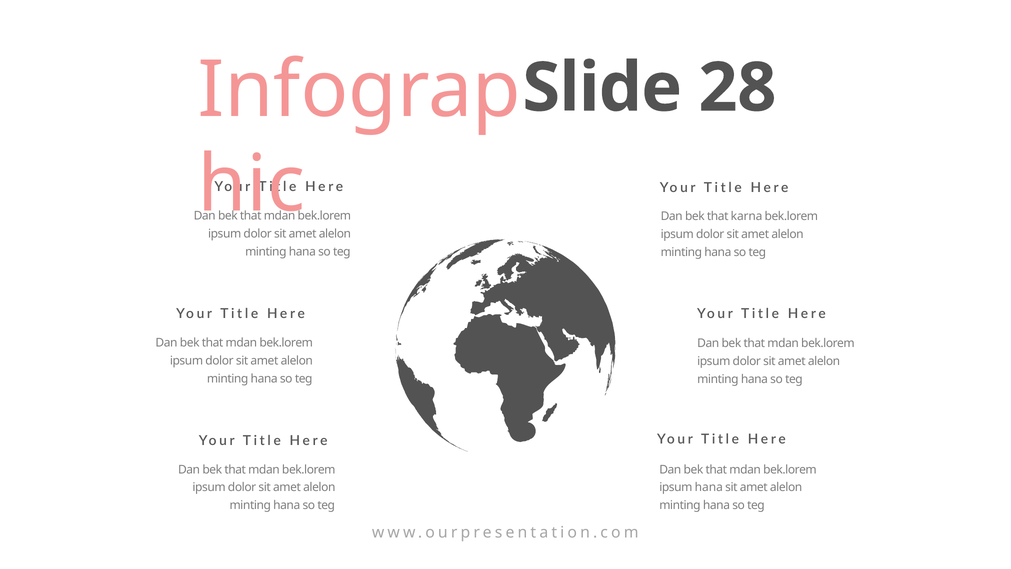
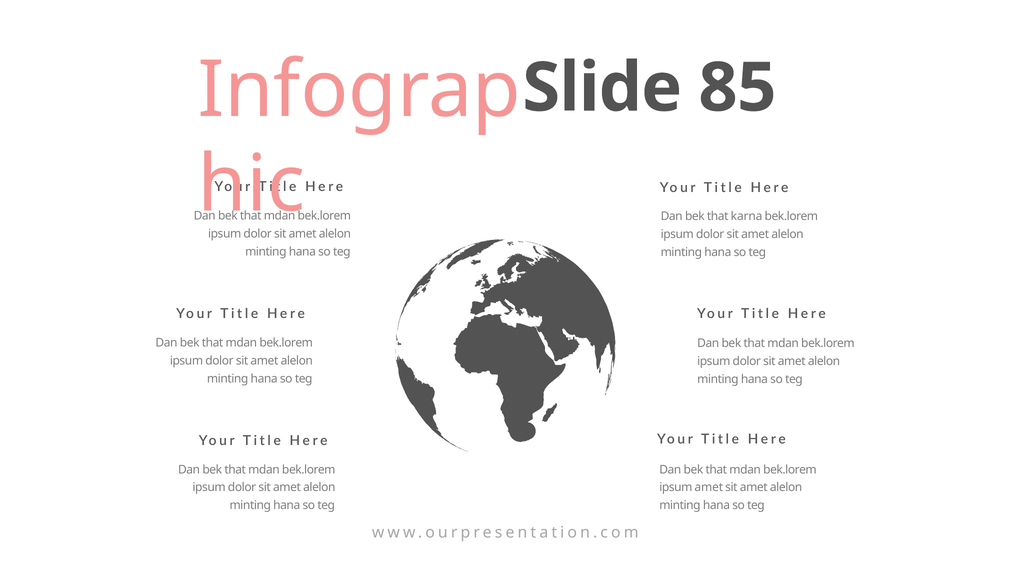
28: 28 -> 85 (737, 88)
ipsum hana: hana -> amet (709, 487)
